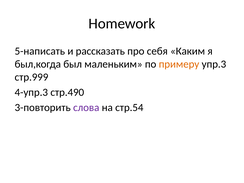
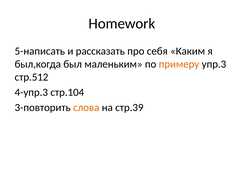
стр.999: стр.999 -> стр.512 (31, 77)
стр.490: стр.490 -> стр.104 (67, 92)
слова colour: purple -> orange (86, 108)
стр.54: стр.54 -> стр.39 (129, 108)
